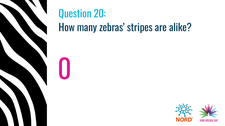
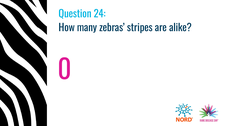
20: 20 -> 24 (100, 14)
